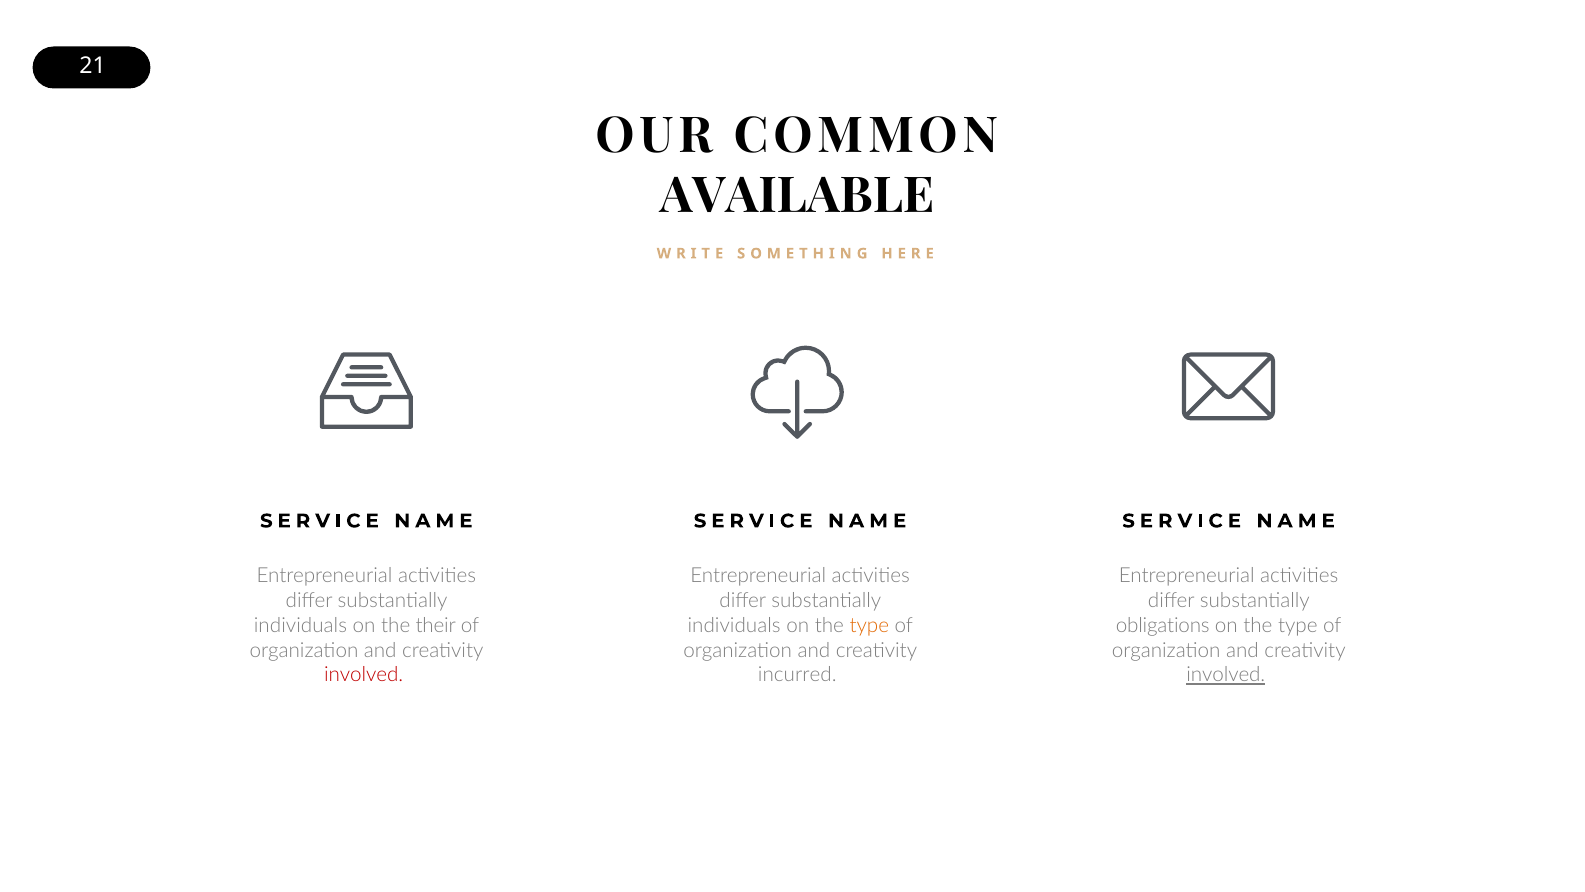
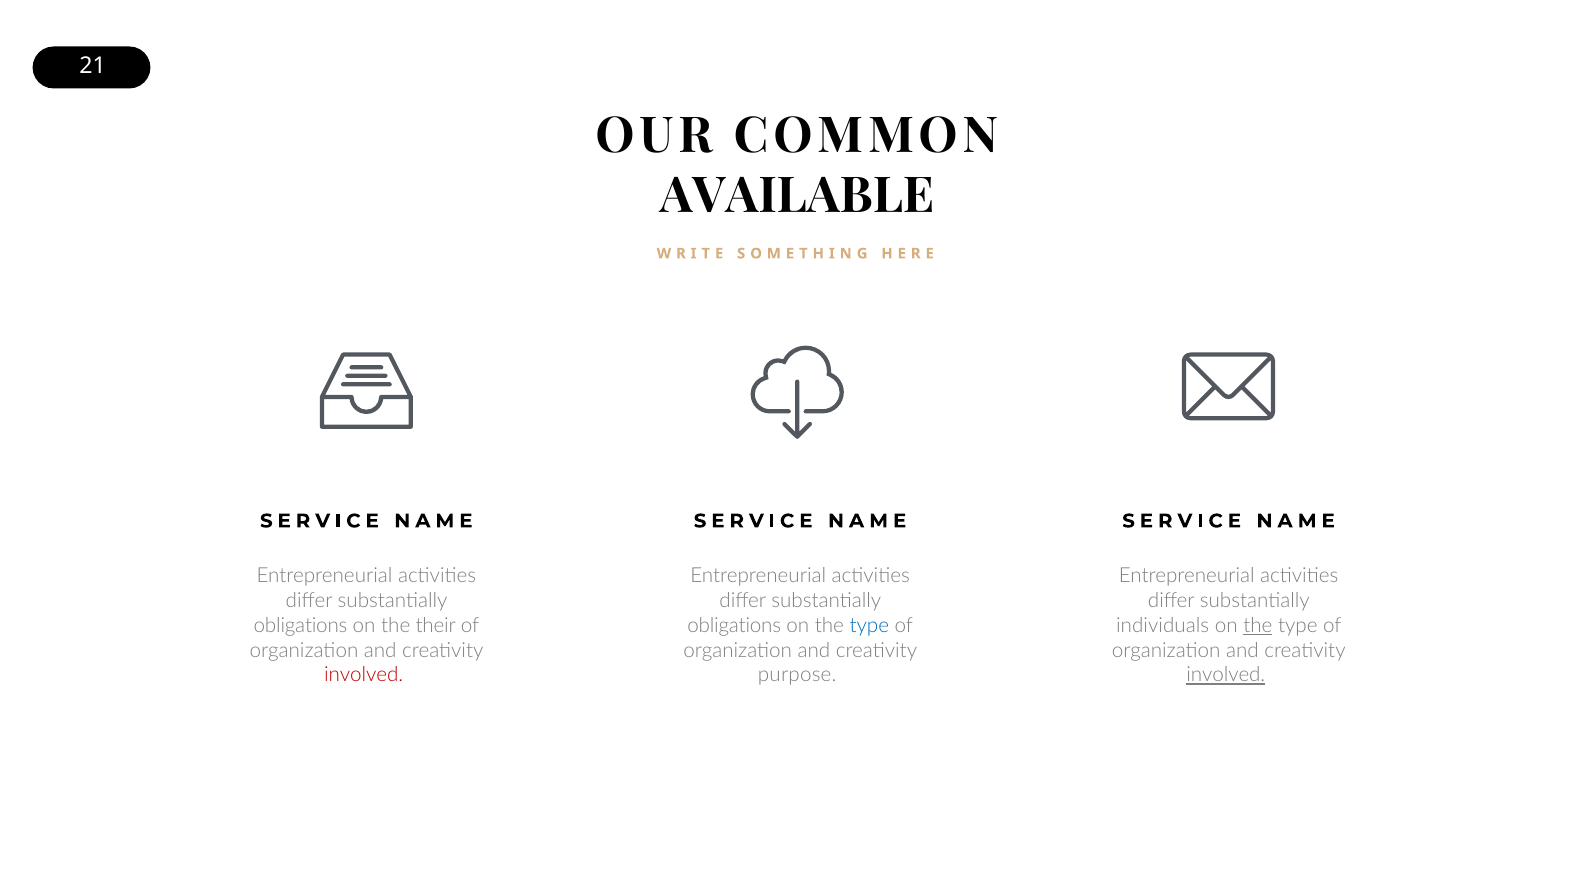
individuals: individuals -> obligations (301, 625)
individuals: individuals -> obligations (734, 625)
type colour: orange -> blue (869, 625)
obligations: obligations -> individuals (1163, 625)
the underline: none -> present (1258, 625)
incurred: incurred -> purpose (797, 675)
